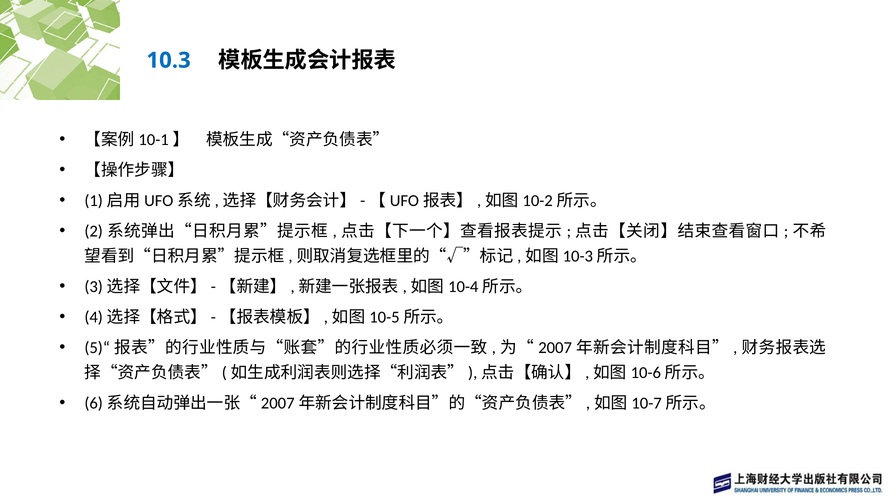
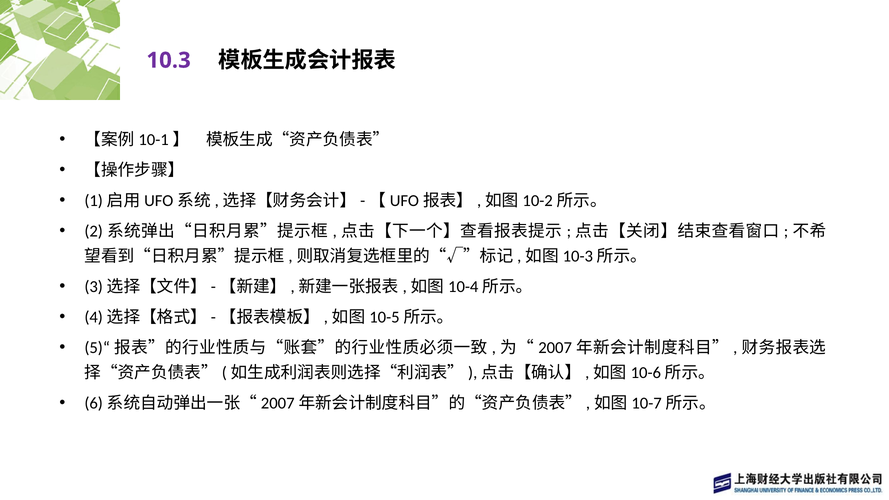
10.3 colour: blue -> purple (169, 60)
